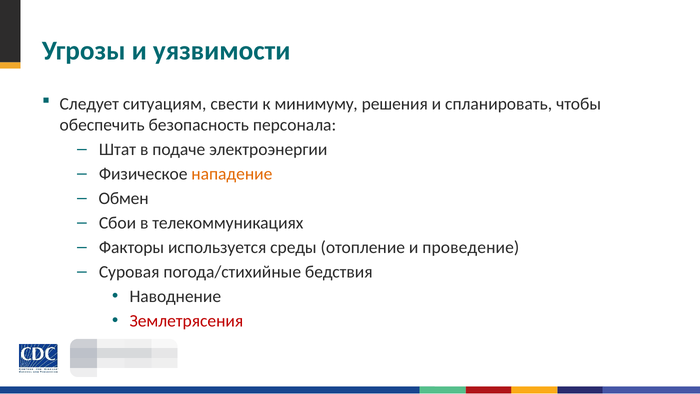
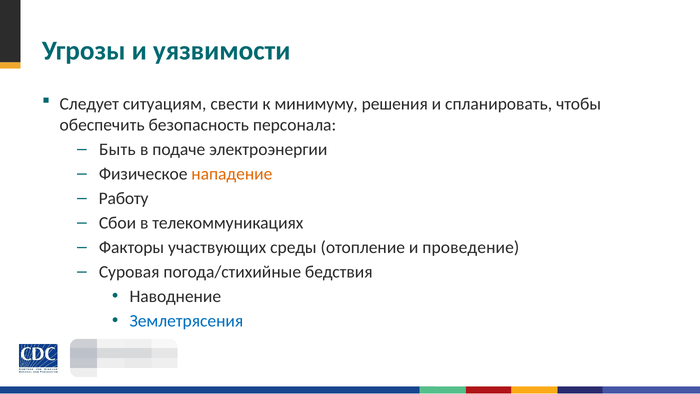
Штат: Штат -> Быть (117, 149)
Обмен: Обмен -> Работу (124, 198)
используется: используется -> участвующих (217, 247)
Землетрясения colour: red -> blue (186, 321)
